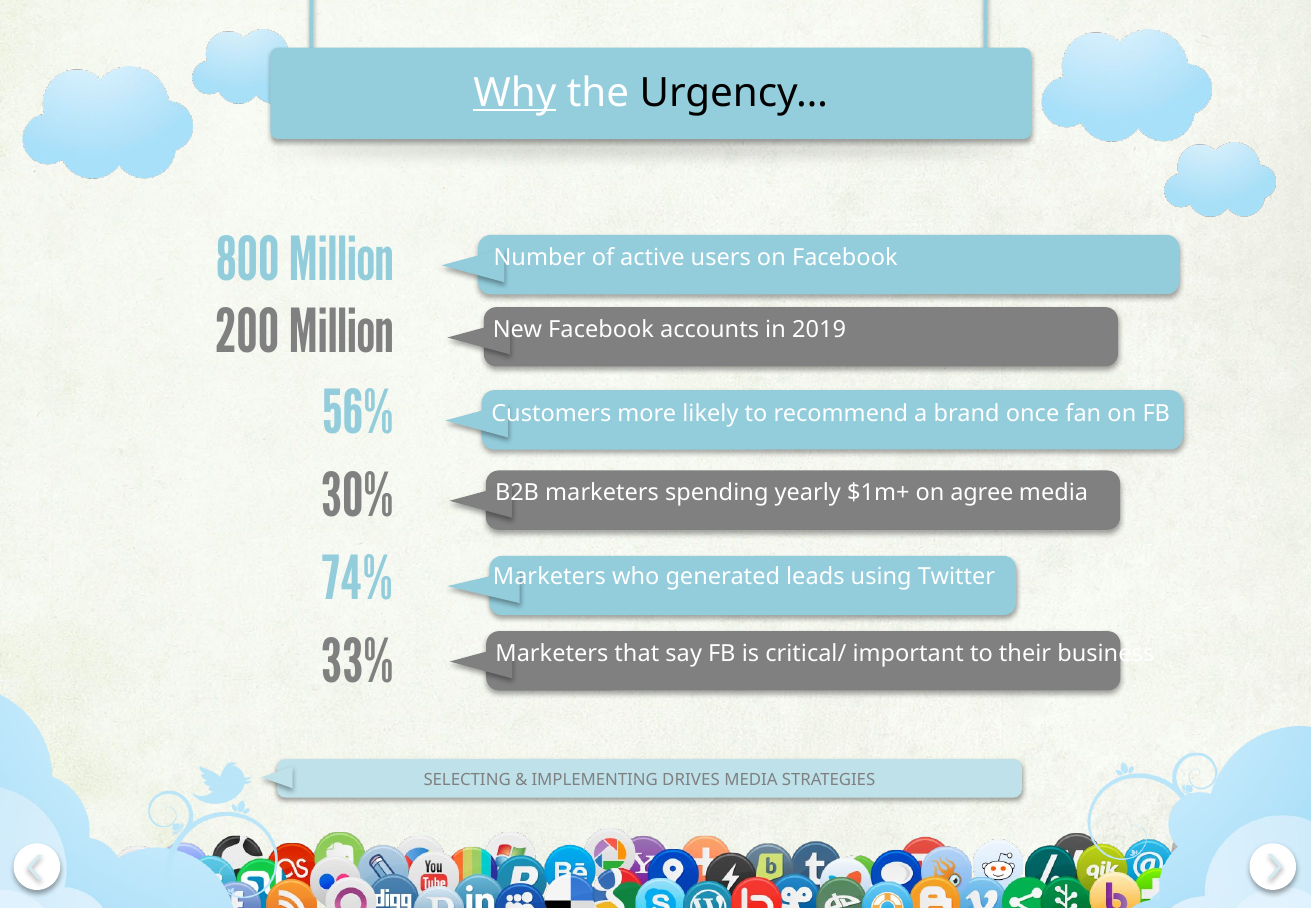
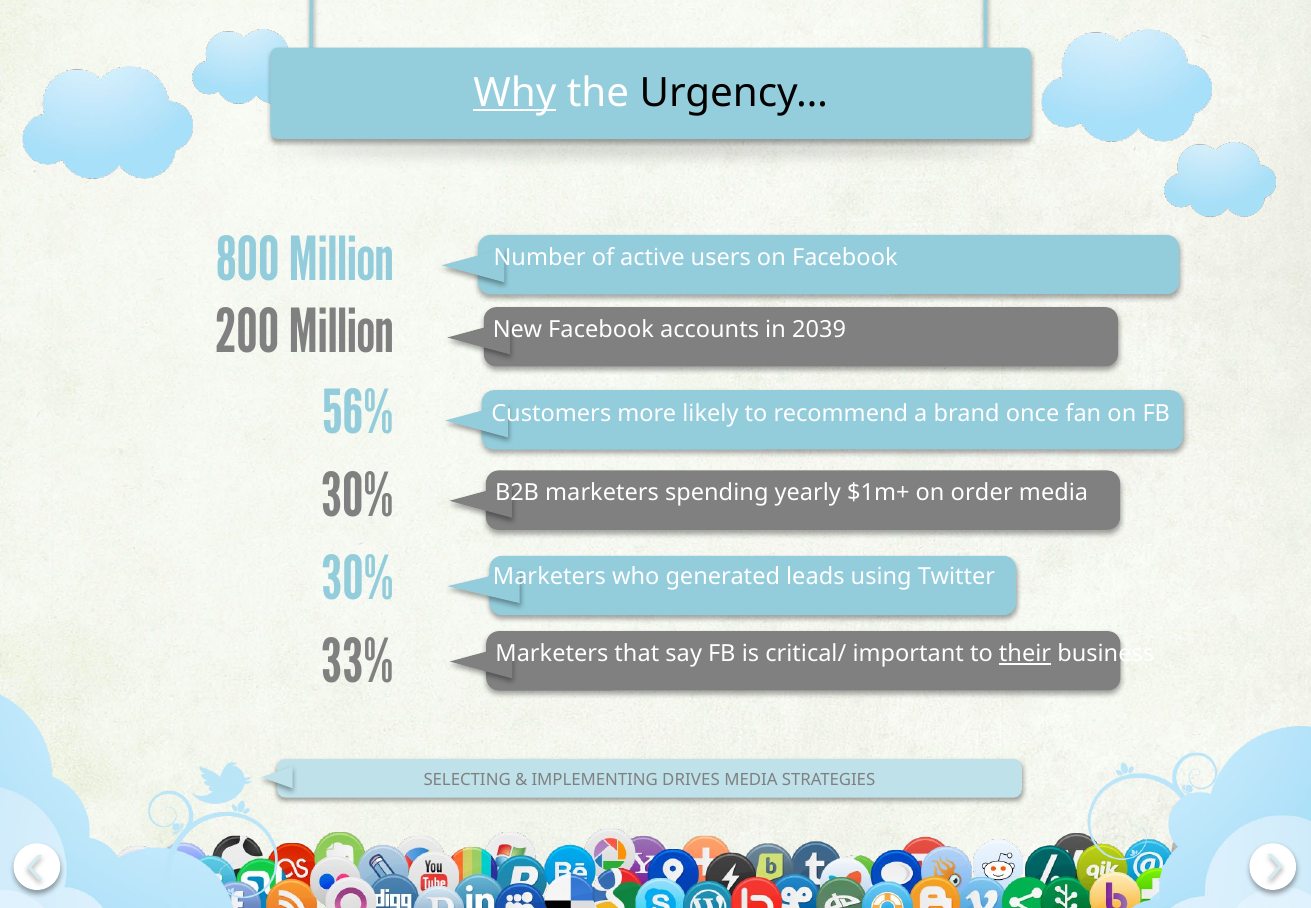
2019: 2019 -> 2039 (819, 330)
agree: agree -> order (982, 493)
74%: 74% -> 30% (357, 579)
their underline: none -> present (1025, 654)
